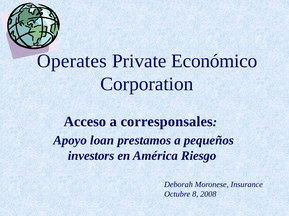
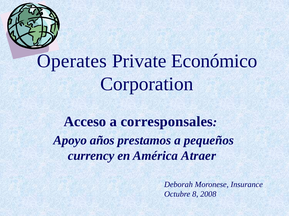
loan: loan -> años (102, 141)
investors: investors -> currency (91, 156)
Riesgo: Riesgo -> Atraer (199, 156)
